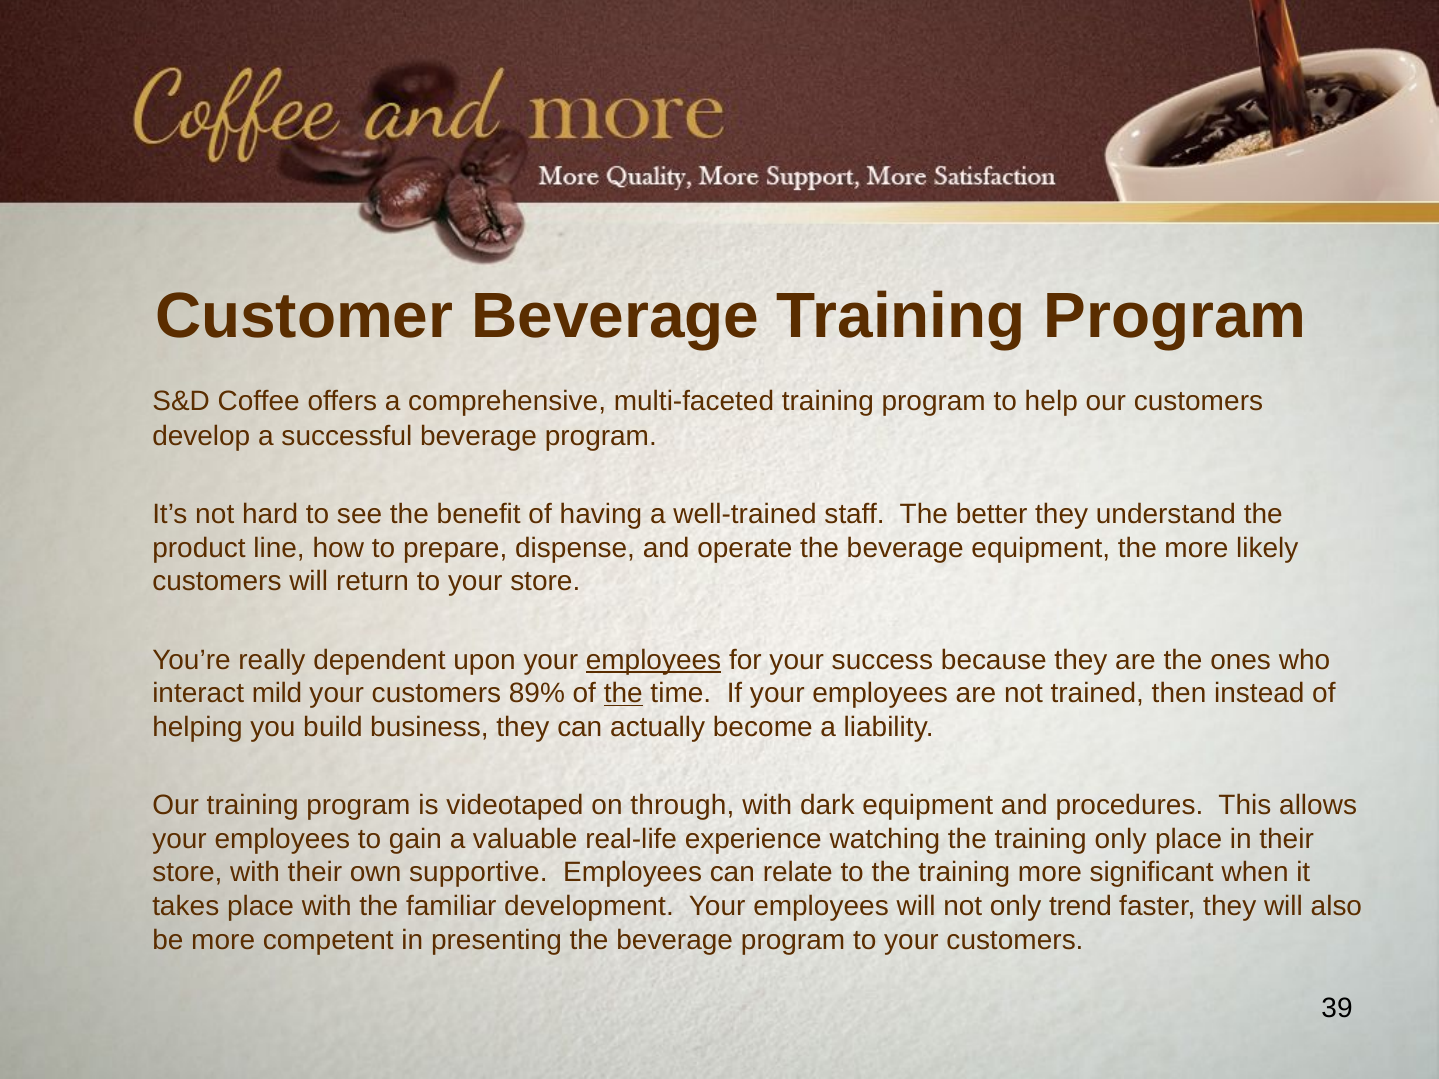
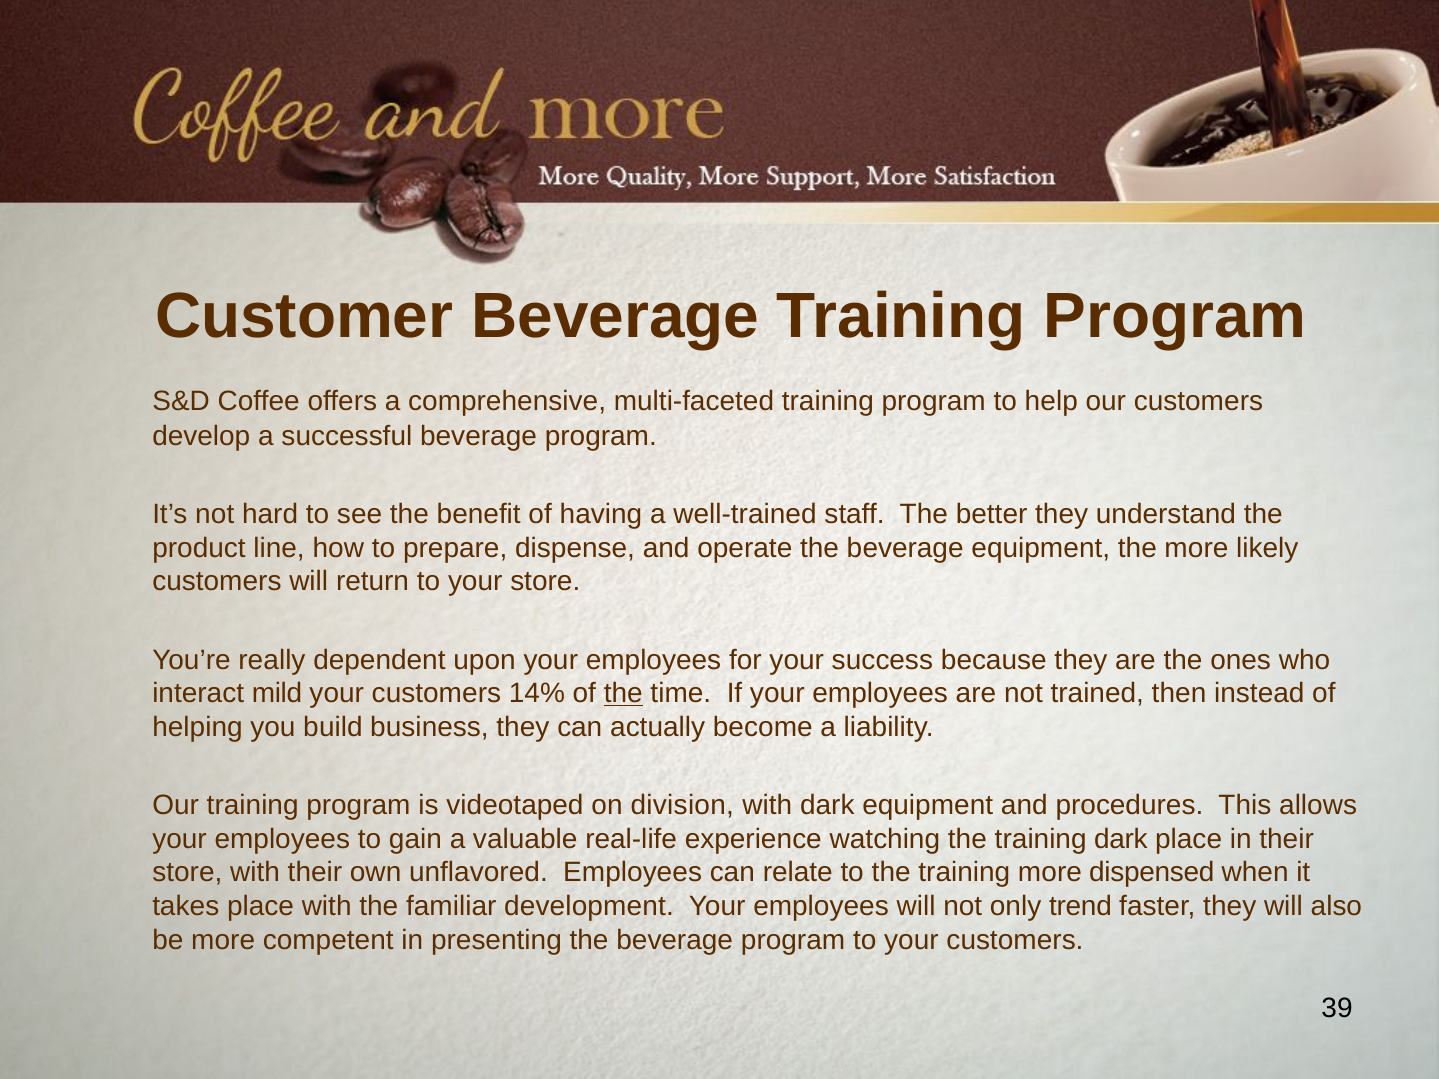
employees underline: present -> none (654, 660)
89%: 89% -> 14% (537, 694)
through: through -> division (682, 806)
training only: only -> dark (1121, 839)
supportive: supportive -> unflavored (478, 873)
significant: significant -> dispensed (1152, 873)
